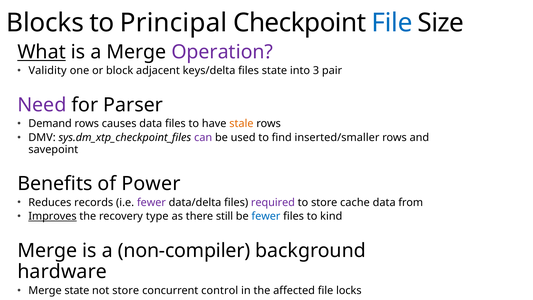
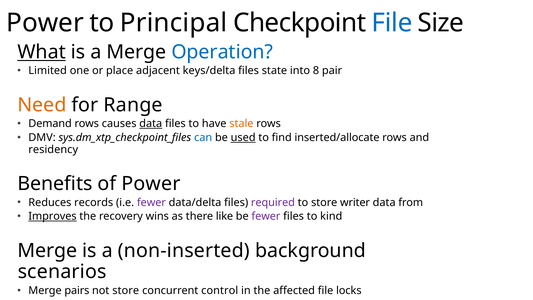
Blocks: Blocks -> Power (45, 23)
Operation colour: purple -> blue (222, 52)
Validity: Validity -> Limited (48, 71)
block: block -> place (120, 71)
3: 3 -> 8 (316, 71)
Need colour: purple -> orange (42, 105)
Parser: Parser -> Range (133, 105)
data underline: none -> present (151, 124)
can colour: purple -> blue (203, 138)
used underline: none -> present (243, 138)
inserted/smaller: inserted/smaller -> inserted/allocate (337, 138)
savepoint: savepoint -> residency (53, 149)
cache: cache -> writer (355, 202)
type: type -> wins (157, 216)
still: still -> like (225, 216)
fewer colour: blue -> purple (266, 216)
non-compiler: non-compiler -> non-inserted (184, 250)
hardware: hardware -> scenarios (62, 272)
Merge state: state -> pairs (77, 290)
